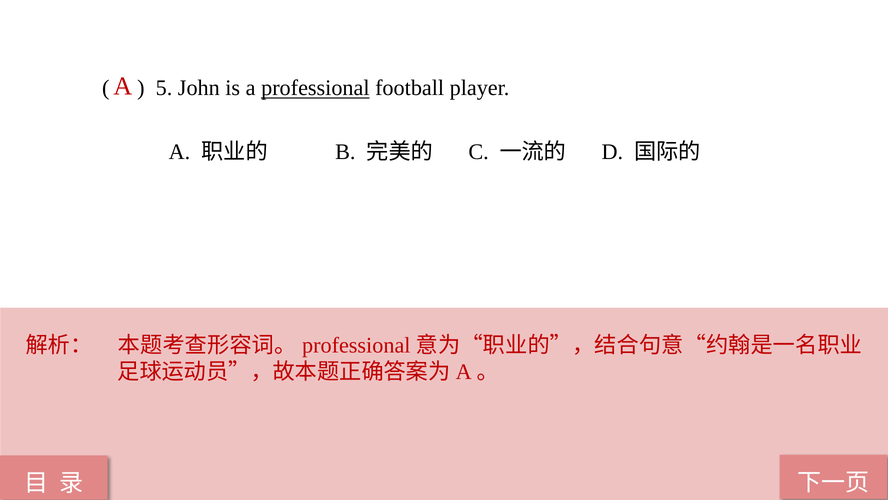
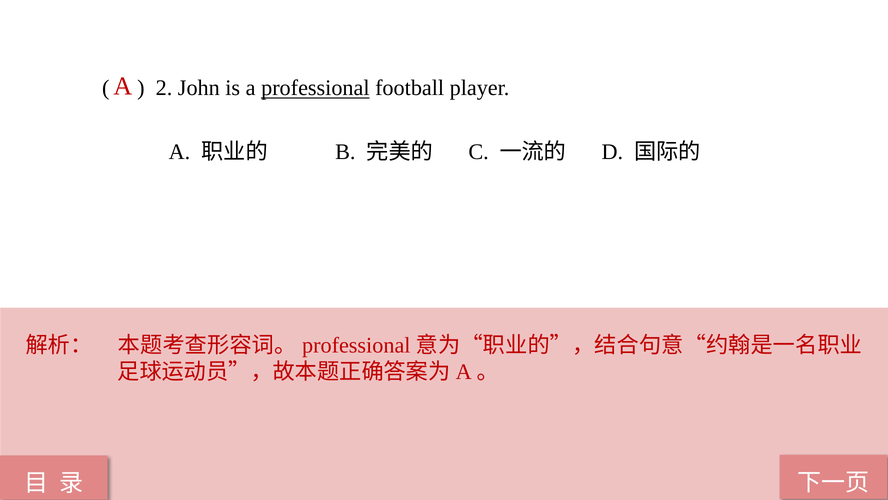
5: 5 -> 2 (164, 88)
